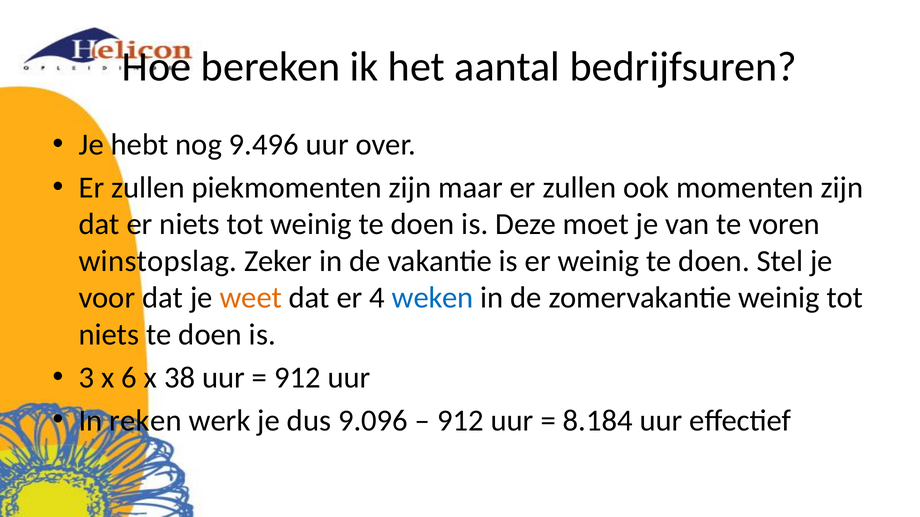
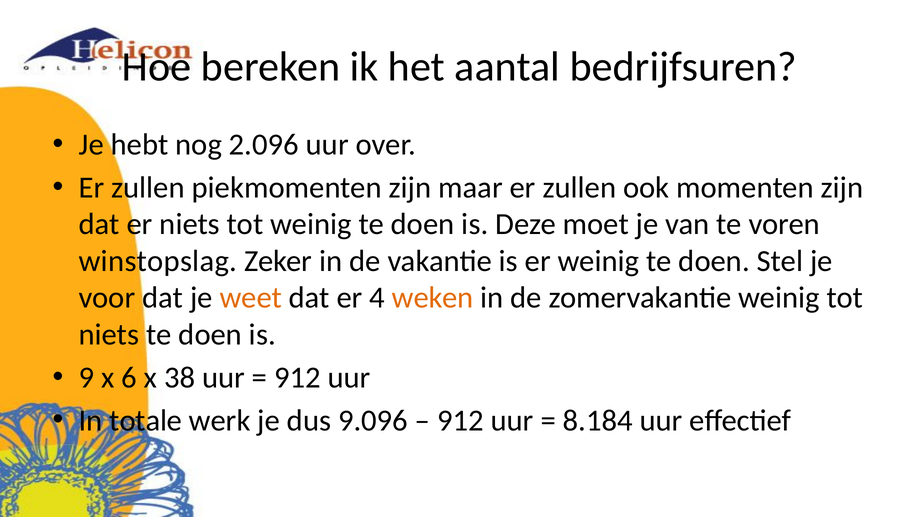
9.496: 9.496 -> 2.096 (264, 145)
weken colour: blue -> orange (433, 298)
3: 3 -> 9 (87, 378)
reken: reken -> totale (146, 421)
